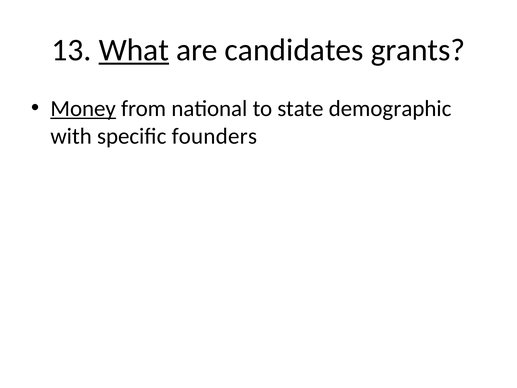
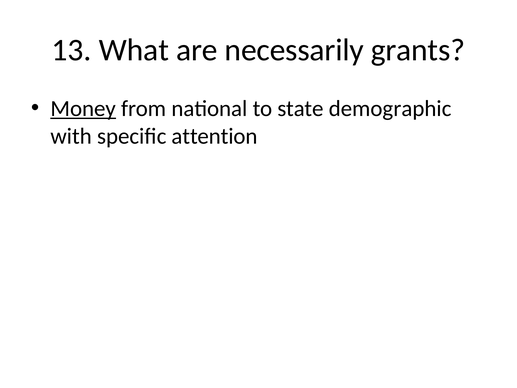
What underline: present -> none (134, 50)
candidates: candidates -> necessarily (294, 50)
founders: founders -> attention (215, 136)
